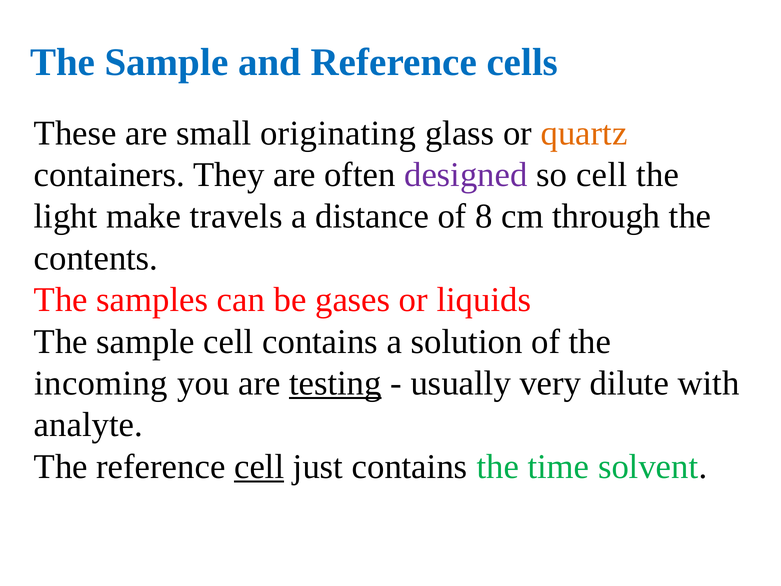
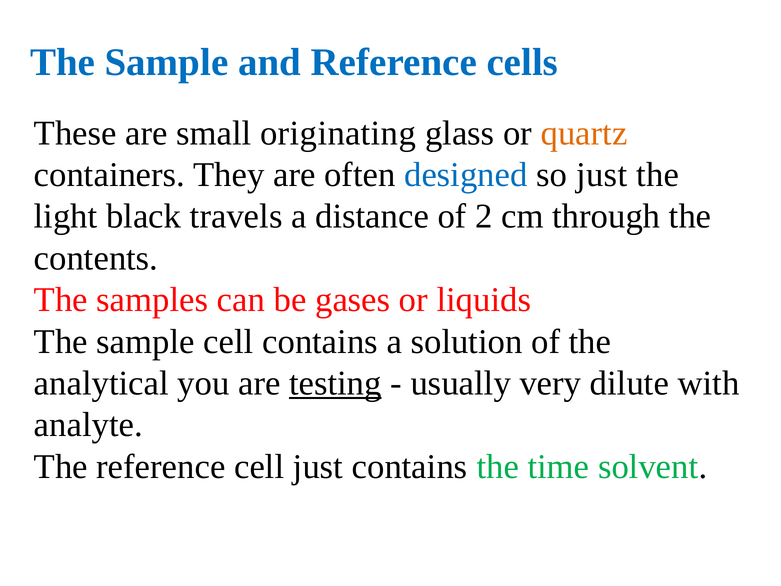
designed colour: purple -> blue (466, 175)
so cell: cell -> just (602, 175)
make: make -> black (144, 216)
8: 8 -> 2 (484, 216)
incoming: incoming -> analytical (101, 383)
cell underline: present -> none (259, 466)
